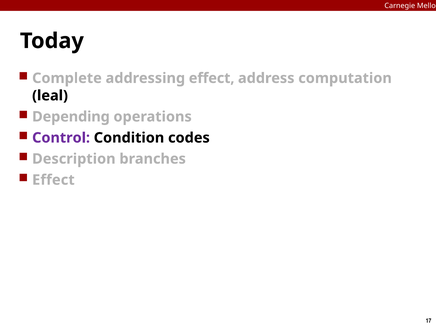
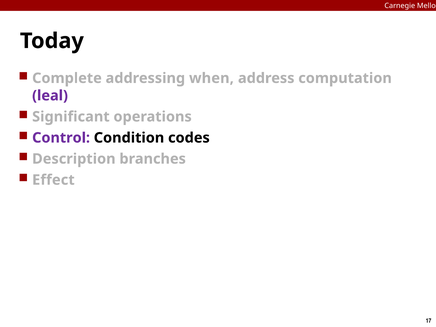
addressing effect: effect -> when (211, 78)
leal colour: black -> purple (50, 96)
Depending: Depending -> Significant (71, 117)
